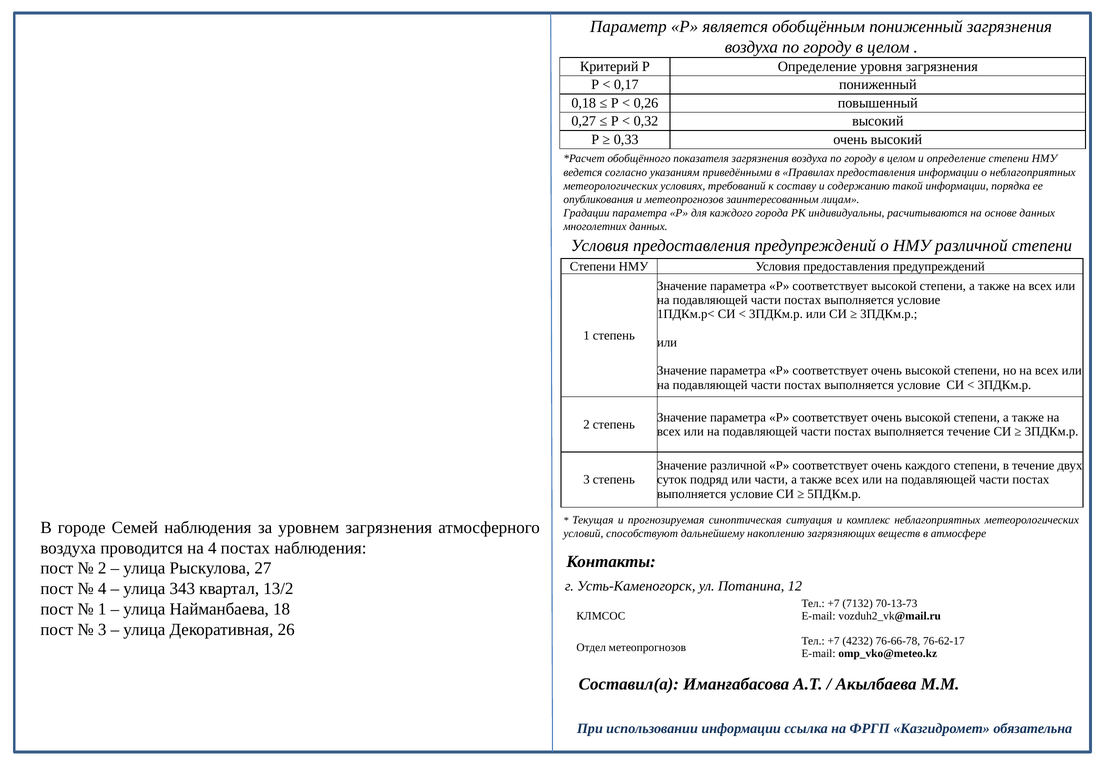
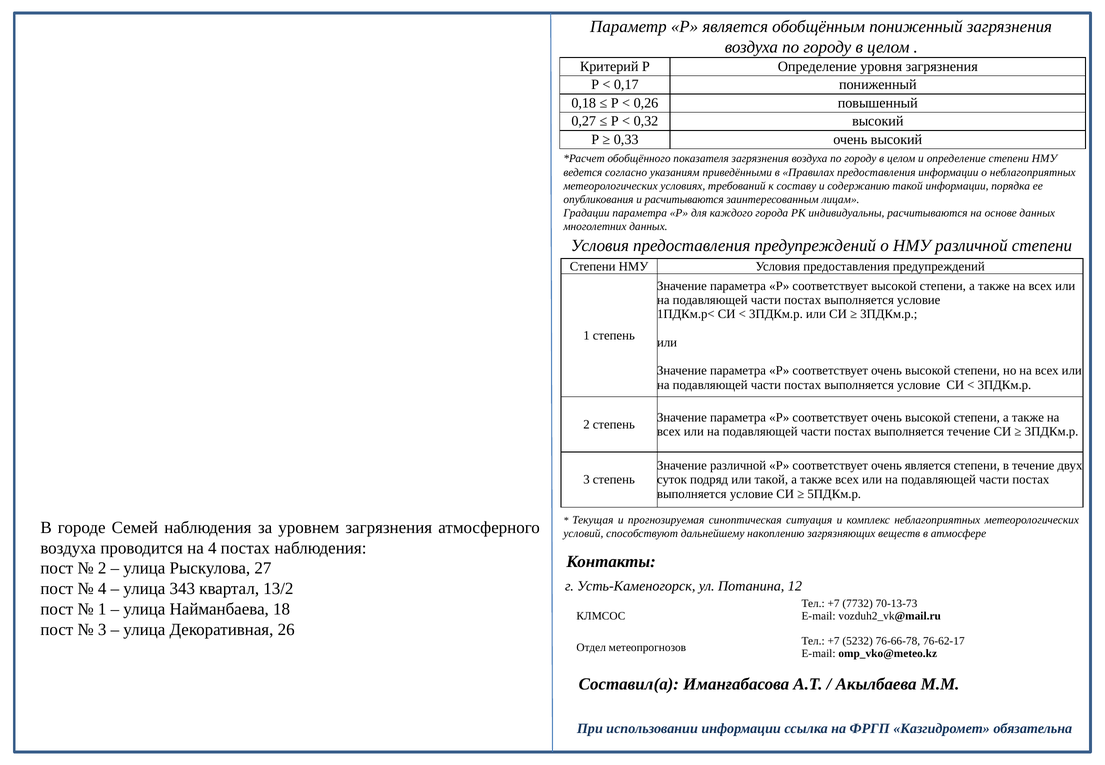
и метеопрогнозов: метеопрогнозов -> расчитываются (684, 199)
очень каждого: каждого -> является (928, 466)
или части: части -> такой (771, 480)
7132: 7132 -> 7732 (858, 604)
4232: 4232 -> 5232 (858, 641)
